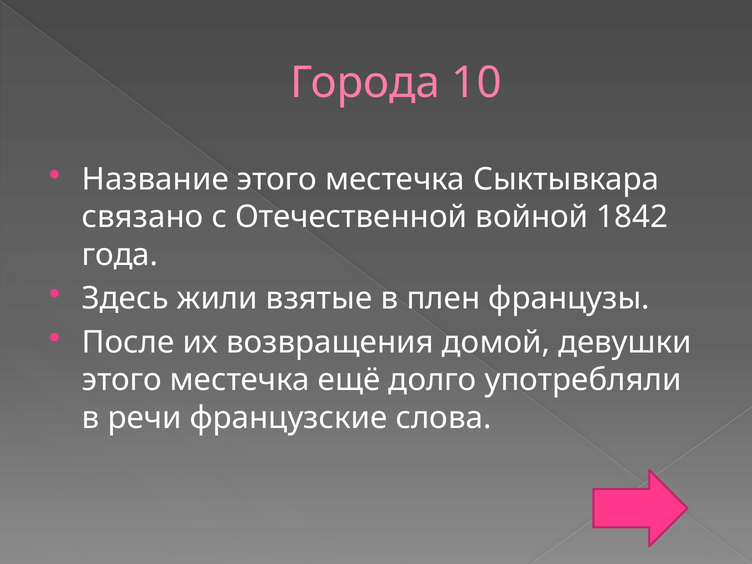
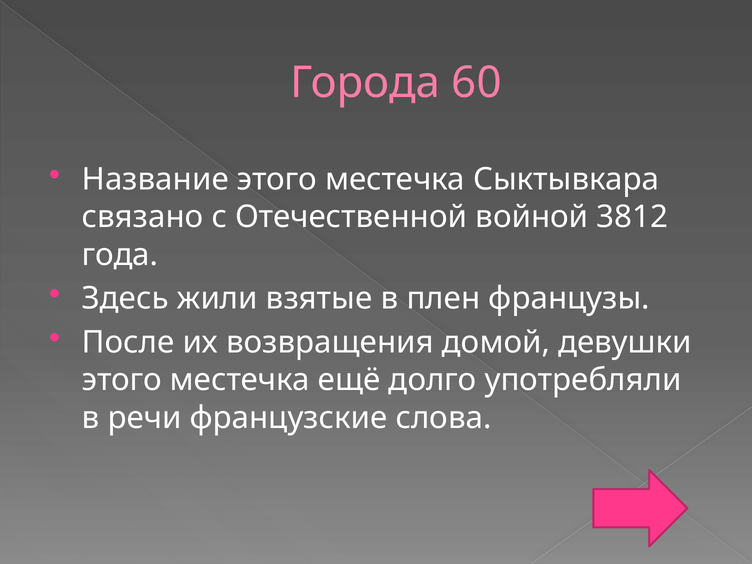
10: 10 -> 60 (477, 83)
1842: 1842 -> 3812 (632, 217)
